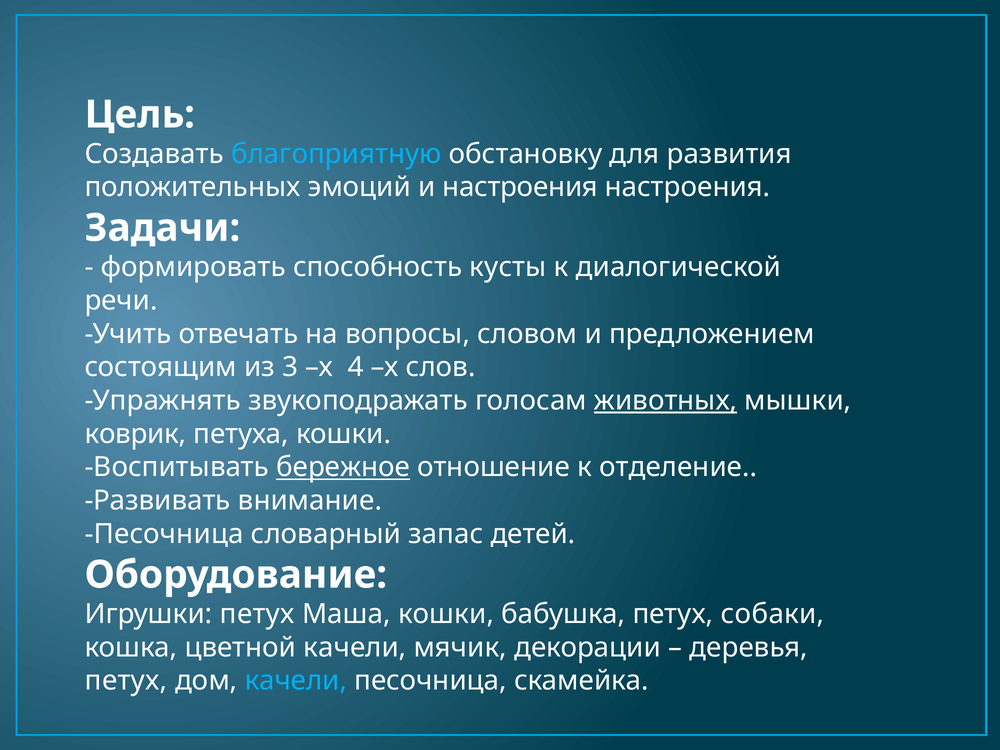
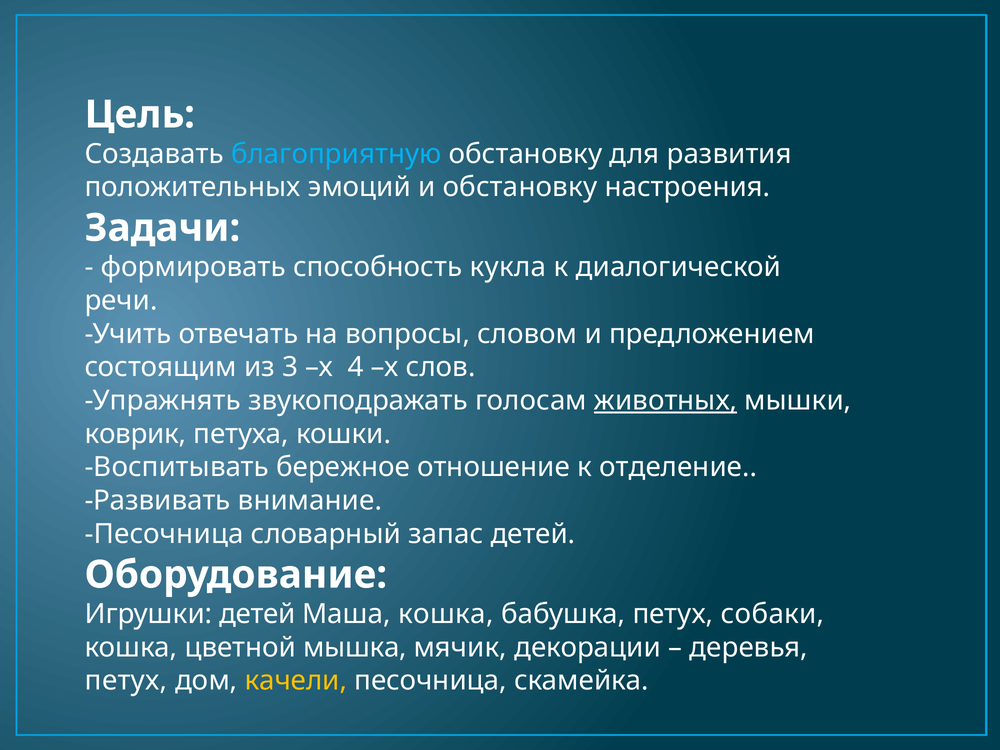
и настроения: настроения -> обстановку (520, 187)
кусты: кусты -> кукла (508, 267)
бережное underline: present -> none (343, 467)
Игрушки петух: петух -> детей (257, 614)
Маша кошки: кошки -> кошка (446, 614)
цветной качели: качели -> мышка (355, 647)
качели colour: light blue -> yellow (296, 681)
